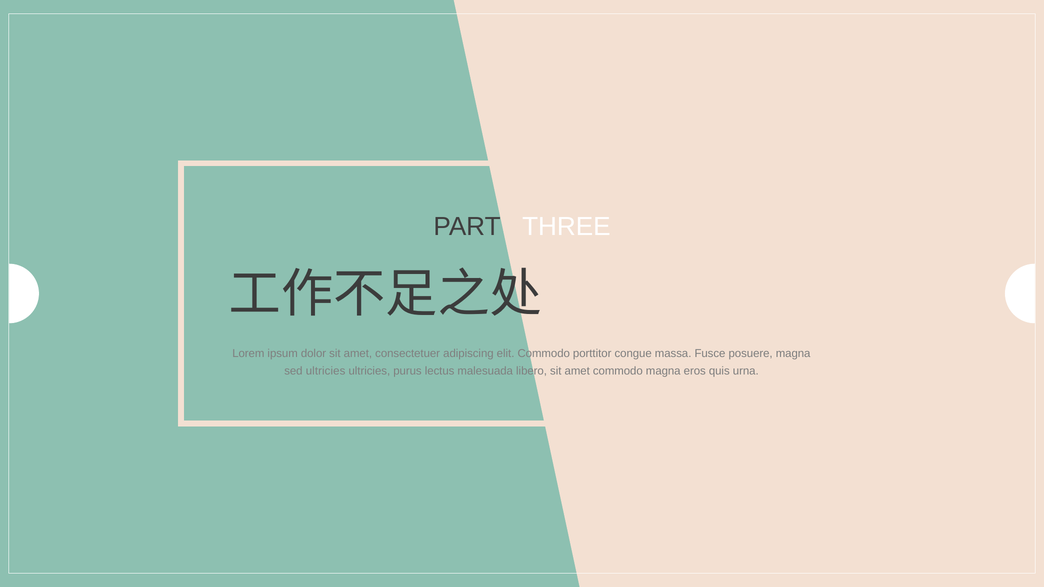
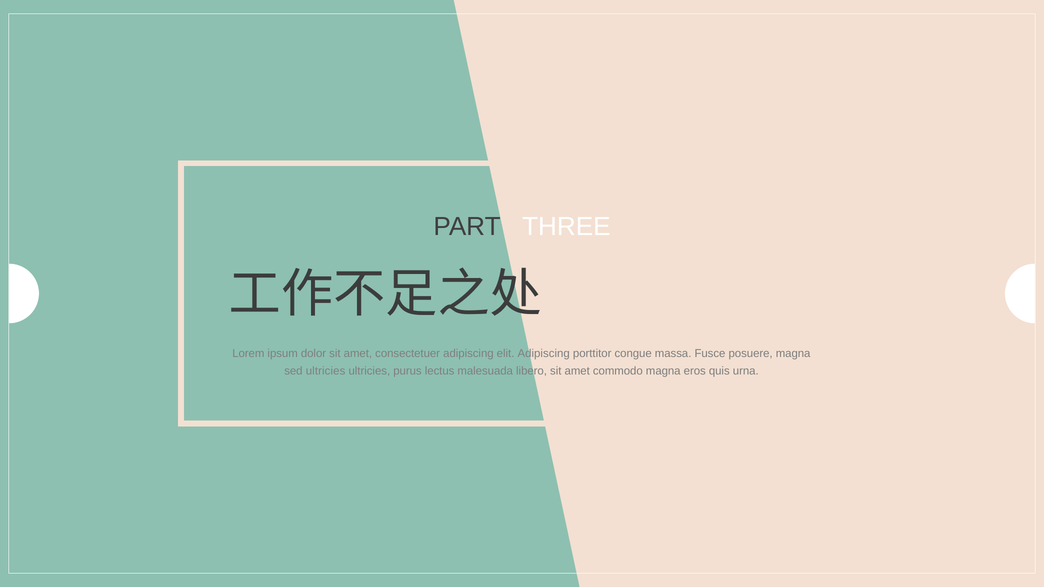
elit Commodo: Commodo -> Adipiscing (544, 354)
